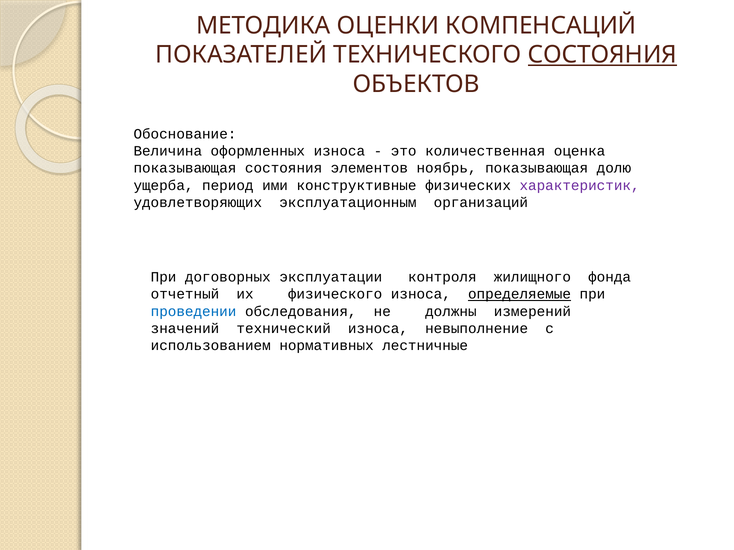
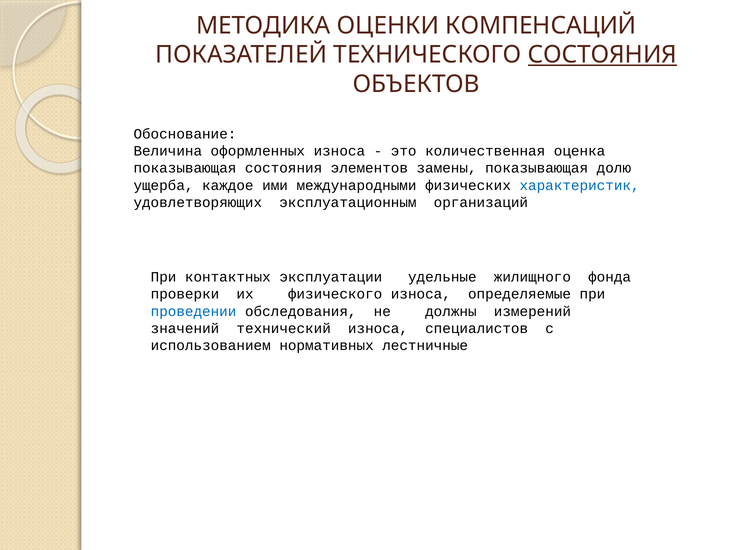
ноябрь: ноябрь -> замены (447, 168)
период: период -> каждое (228, 186)
конструктивные: конструктивные -> международными (357, 186)
характеристик colour: purple -> blue (580, 186)
договорных: договорных -> контактных (228, 277)
контроля: контроля -> удельные (442, 277)
отчетный: отчетный -> проверки (185, 295)
определяемые underline: present -> none (520, 295)
невыполнение: невыполнение -> специалистов (477, 329)
